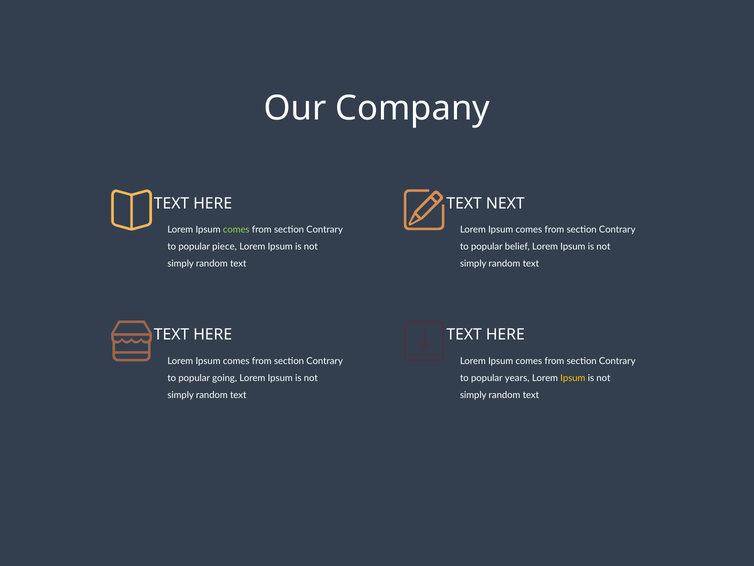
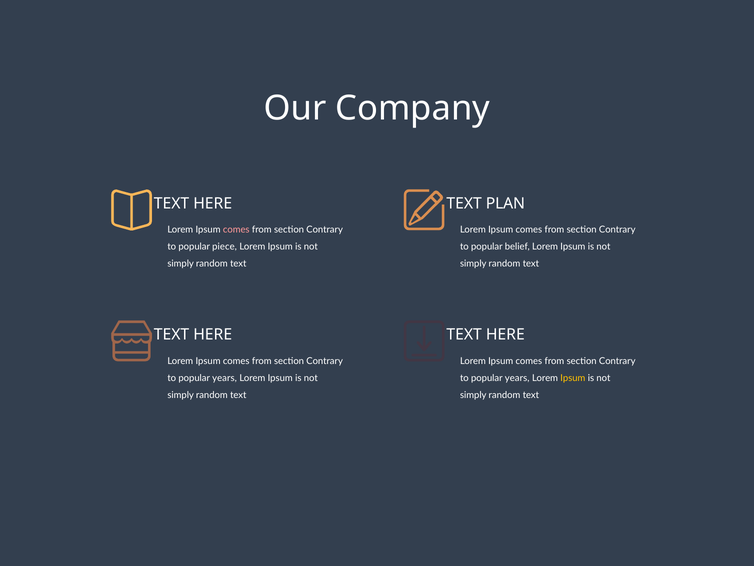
NEXT: NEXT -> PLAN (505, 203)
comes colour: light green -> pink (236, 229)
going: going -> years (225, 378)
